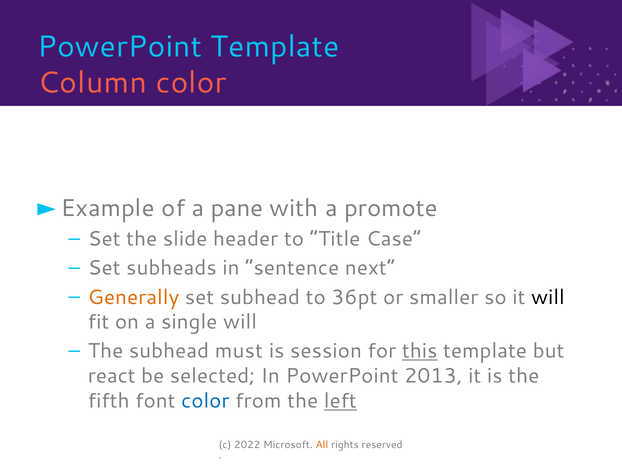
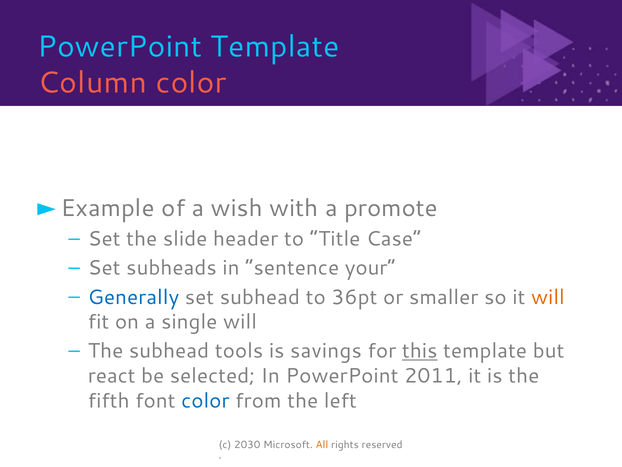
pane: pane -> wish (237, 208)
next: next -> your (370, 268)
Generally colour: orange -> blue (134, 297)
will colour: black -> orange (548, 297)
must: must -> tools (239, 351)
session: session -> savings (326, 351)
2013: 2013 -> 2011 (433, 376)
left underline: present -> none (340, 401)
2022: 2022 -> 2030 (247, 444)
